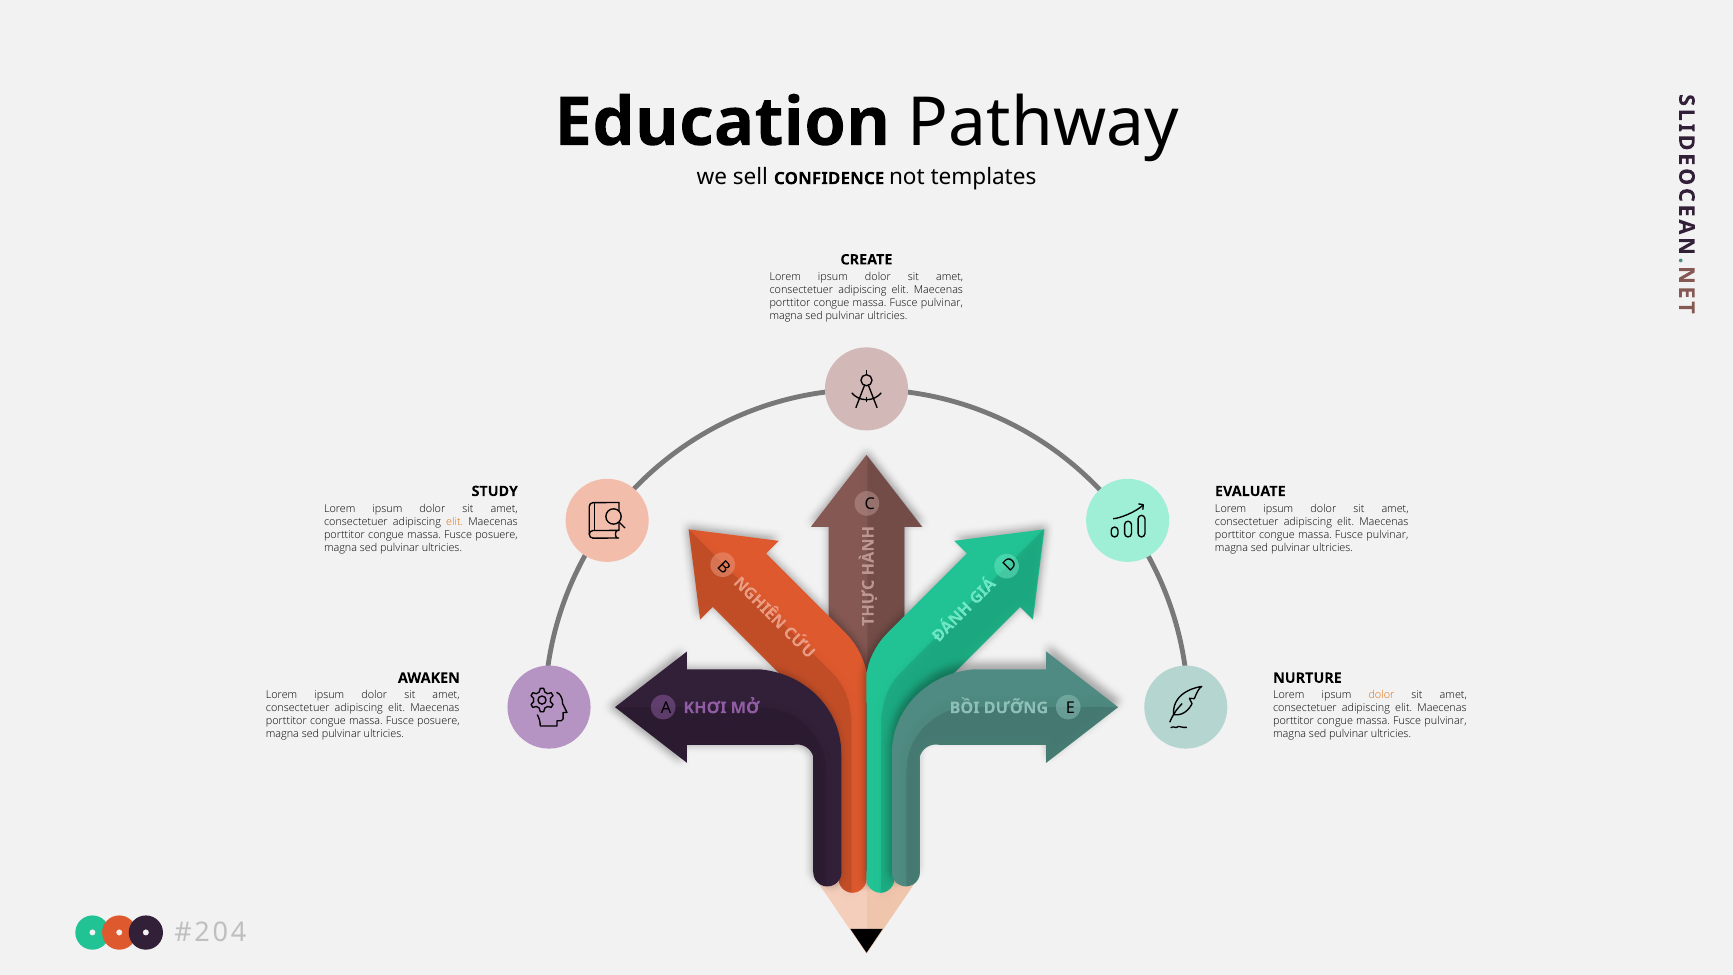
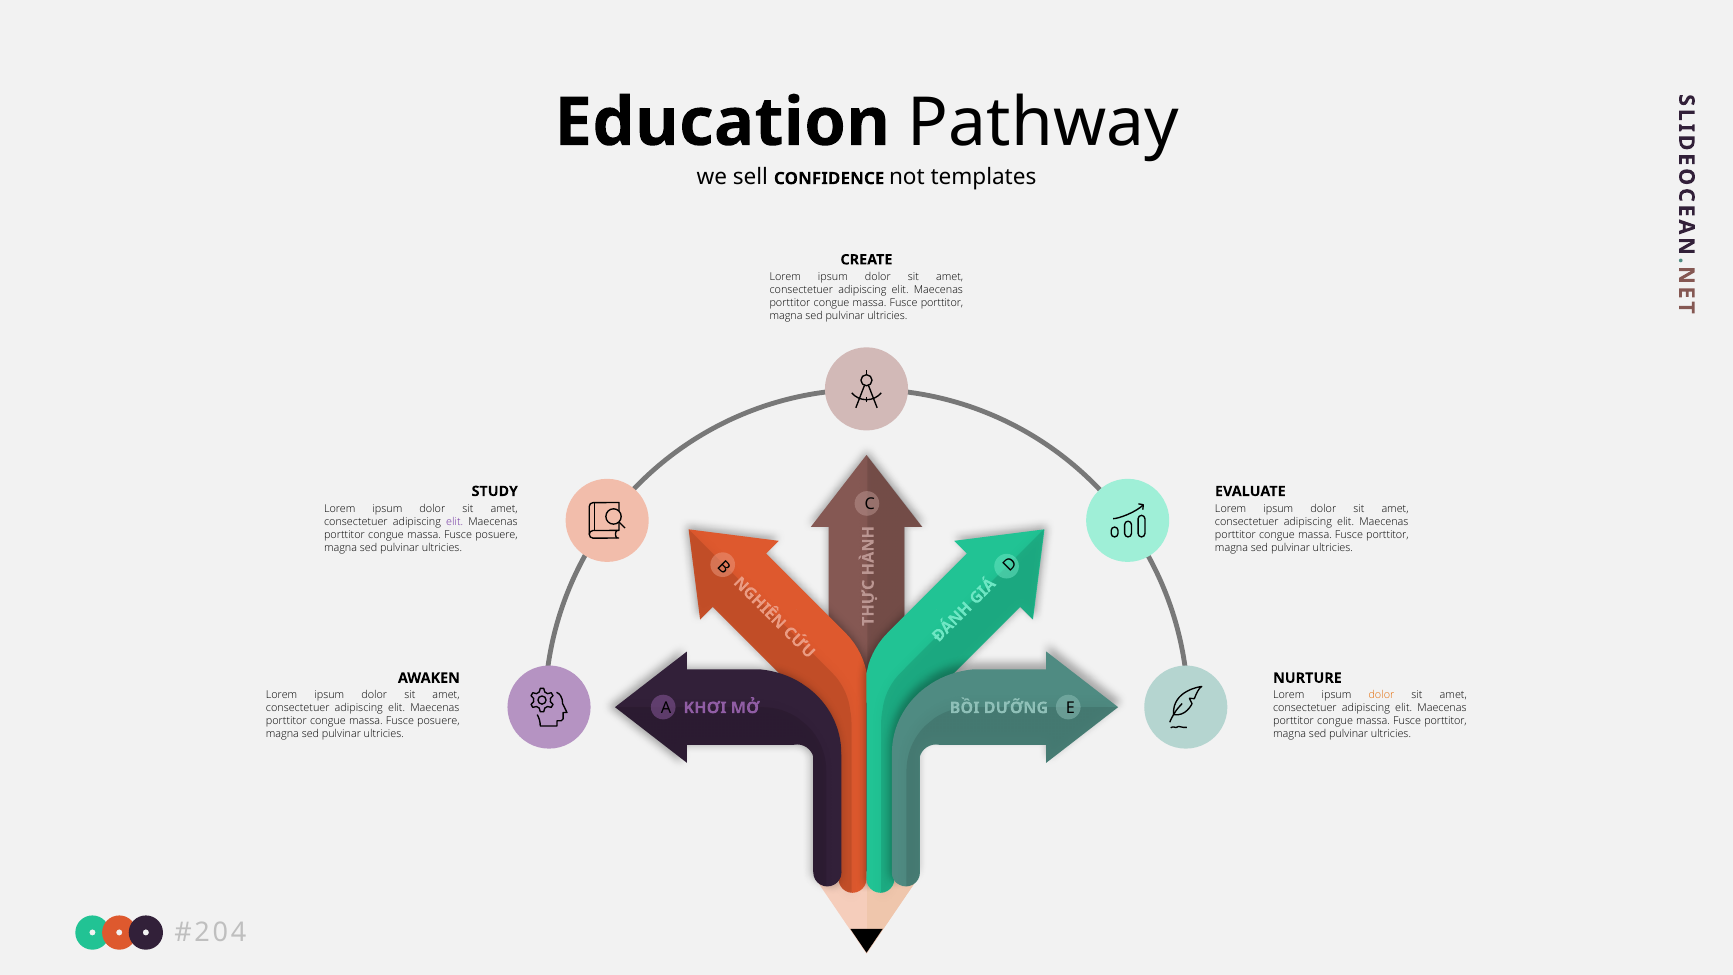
pulvinar: pulvinar -> porttitor (942, 303)
elit colour: orange -> purple (455, 521)
pulvinar: pulvinar -> porttitor (1387, 534)
pulvinar: pulvinar -> porttitor (1446, 721)
